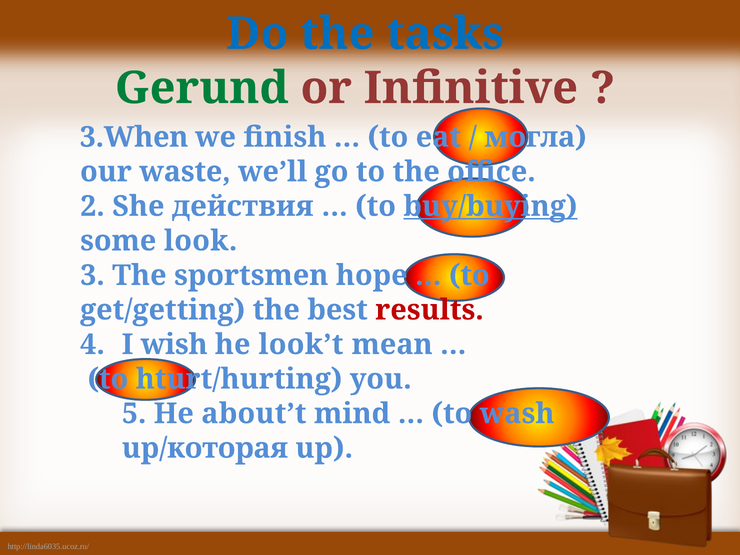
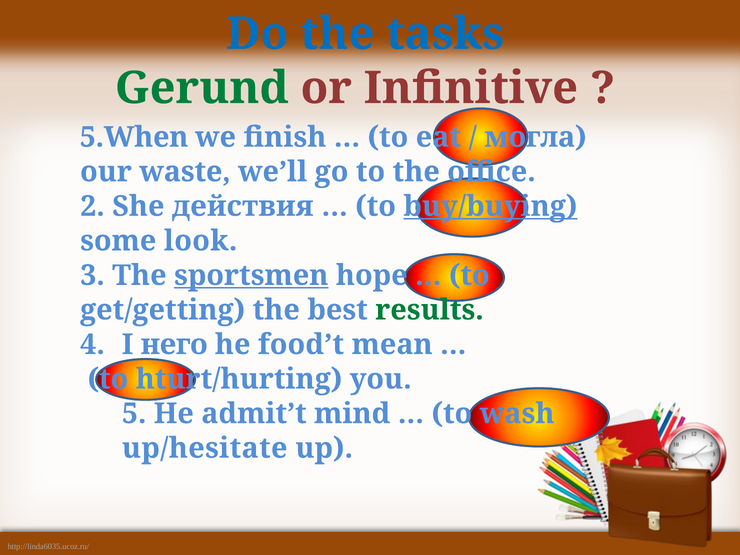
3.When: 3.When -> 5.When (134, 137)
sportsmen underline: none -> present (251, 275)
results colour: red -> green (429, 310)
wish: wish -> него (174, 345)
look’t: look’t -> food’t (301, 345)
about’t: about’t -> admit’t (254, 414)
up/которая: up/которая -> up/hesitate (205, 448)
